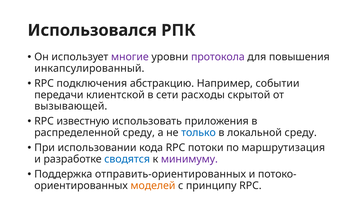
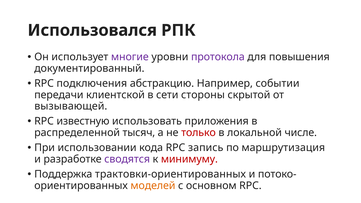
инкапсулированный: инкапсулированный -> документированный (89, 68)
расходы: расходы -> стороны (203, 95)
распределенной среду: среду -> тысяч (139, 133)
только colour: blue -> red (198, 133)
локальной среду: среду -> числе (301, 133)
потоки: потоки -> запись (206, 148)
сводятся colour: blue -> purple (127, 159)
минимуму colour: purple -> red (189, 159)
отправить-ориентированных: отправить-ориентированных -> трактовки-ориентированных (170, 174)
принципу: принципу -> основном (211, 186)
